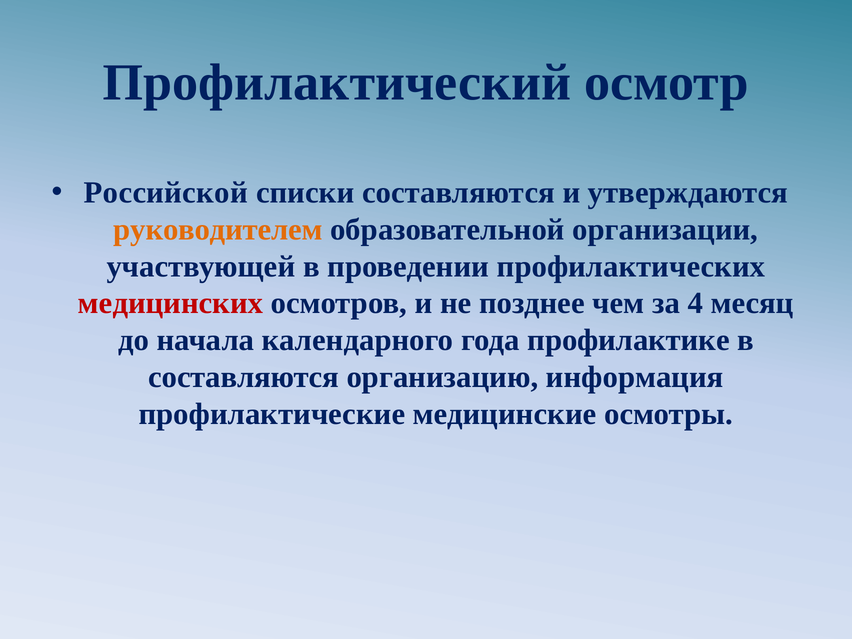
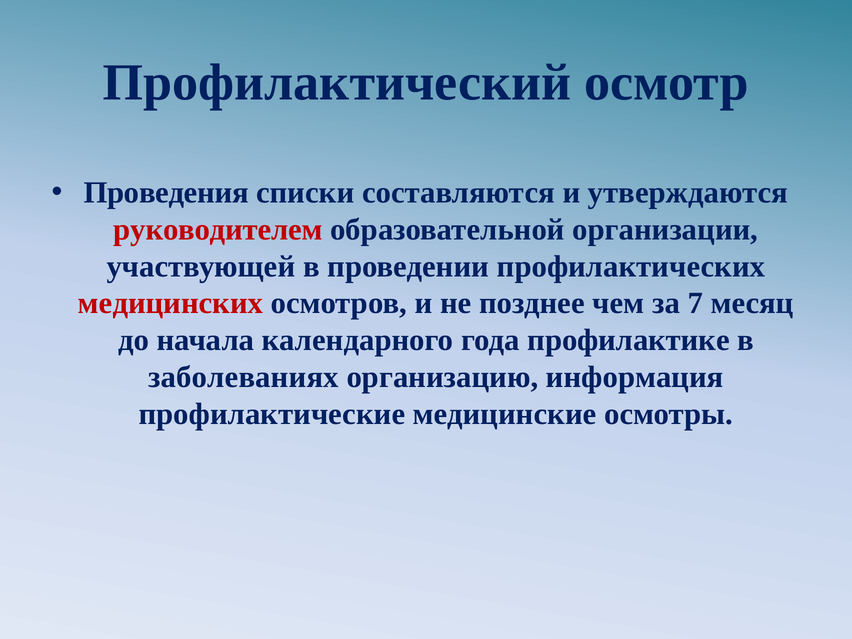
Российской: Российской -> Проведения (166, 193)
руководителем colour: orange -> red (218, 229)
4: 4 -> 7 (695, 303)
составляются: составляются -> заболеваниях (244, 377)
